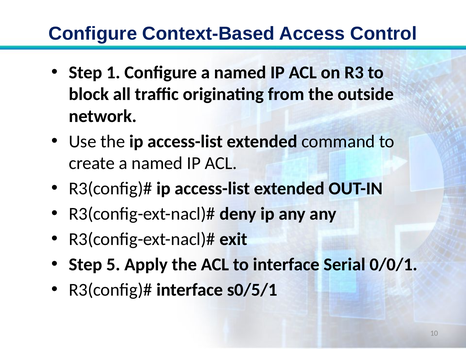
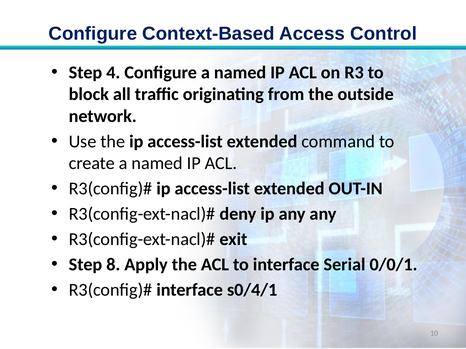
1: 1 -> 4 (113, 73)
5: 5 -> 8 (113, 265)
s0/5/1: s0/5/1 -> s0/4/1 (252, 290)
